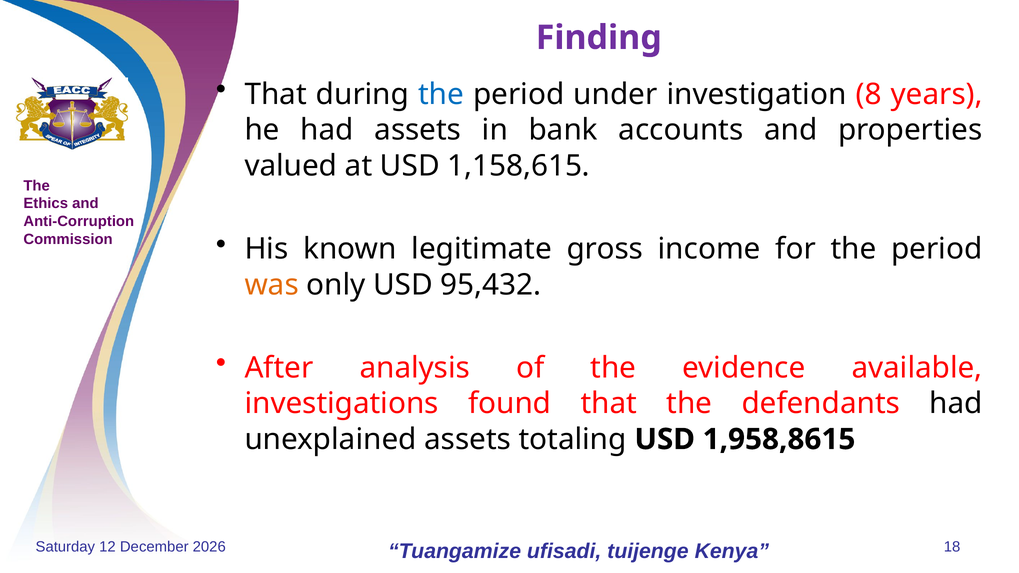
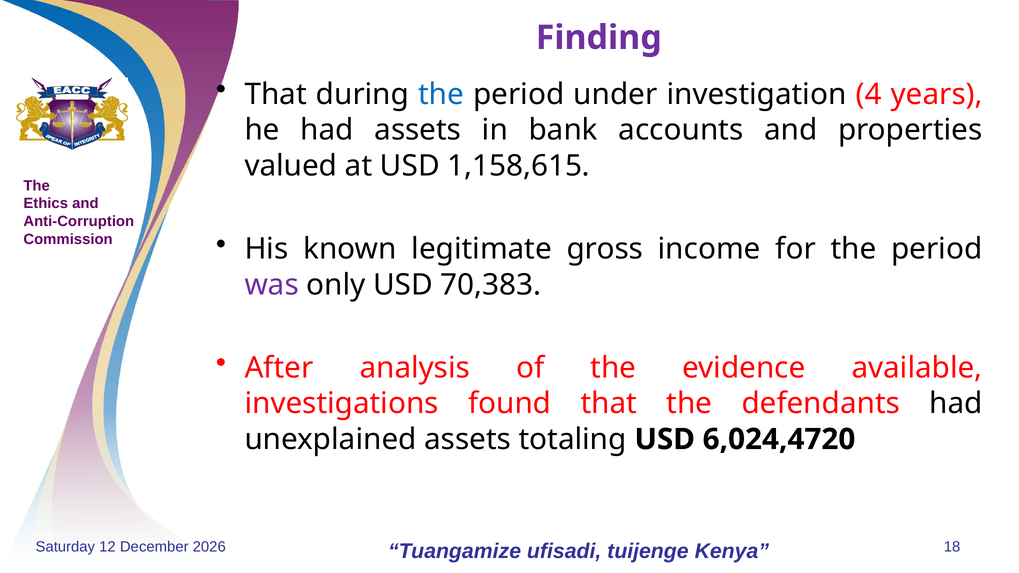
8: 8 -> 4 (869, 94)
was colour: orange -> purple (272, 285)
95,432: 95,432 -> 70,383 (491, 285)
1,958,8615: 1,958,8615 -> 6,024,4720 (779, 439)
